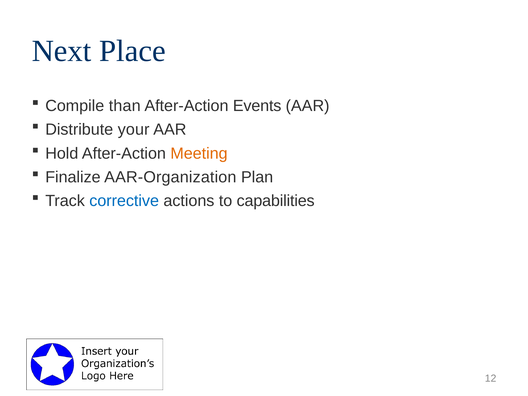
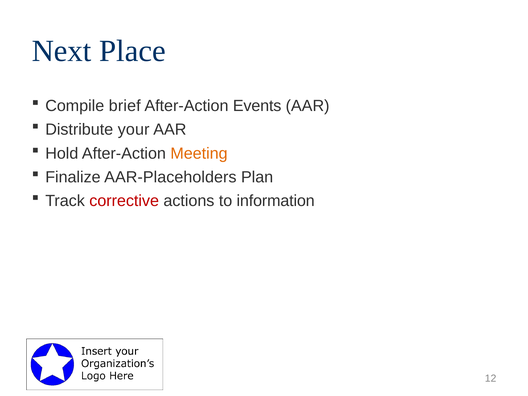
than: than -> brief (125, 106)
AAR-Organization: AAR-Organization -> AAR-Placeholders (170, 177)
corrective colour: blue -> red (124, 201)
capabilities: capabilities -> information (276, 201)
